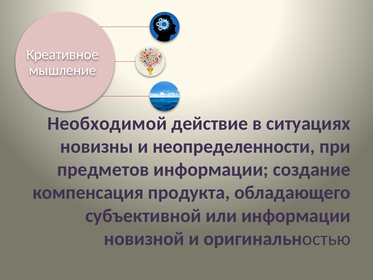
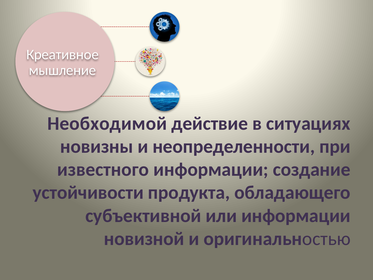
предметов: предметов -> известного (103, 169)
компенсация: компенсация -> устойчивости (88, 192)
